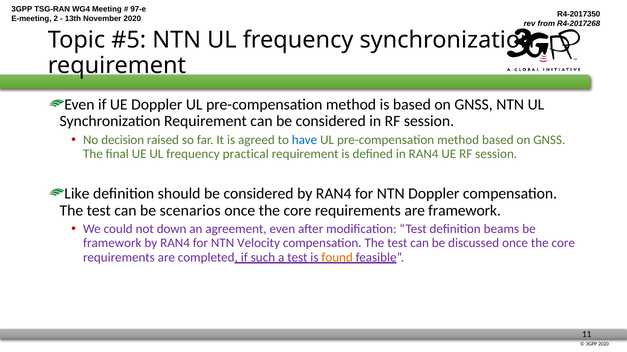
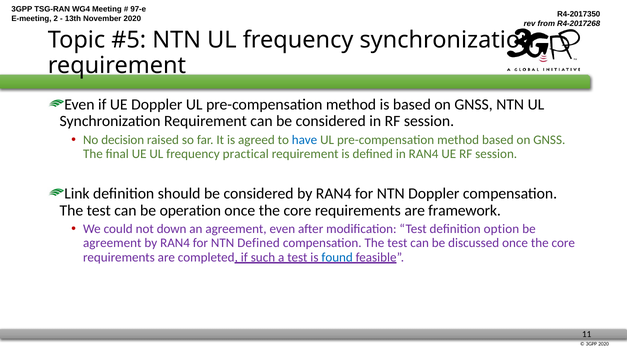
Like: Like -> Link (77, 194)
scenarios: scenarios -> operation (190, 211)
beams: beams -> option (501, 230)
framework: framework -> agreement (112, 244)
NTN Velocity: Velocity -> Defined (259, 244)
found colour: orange -> blue (337, 258)
